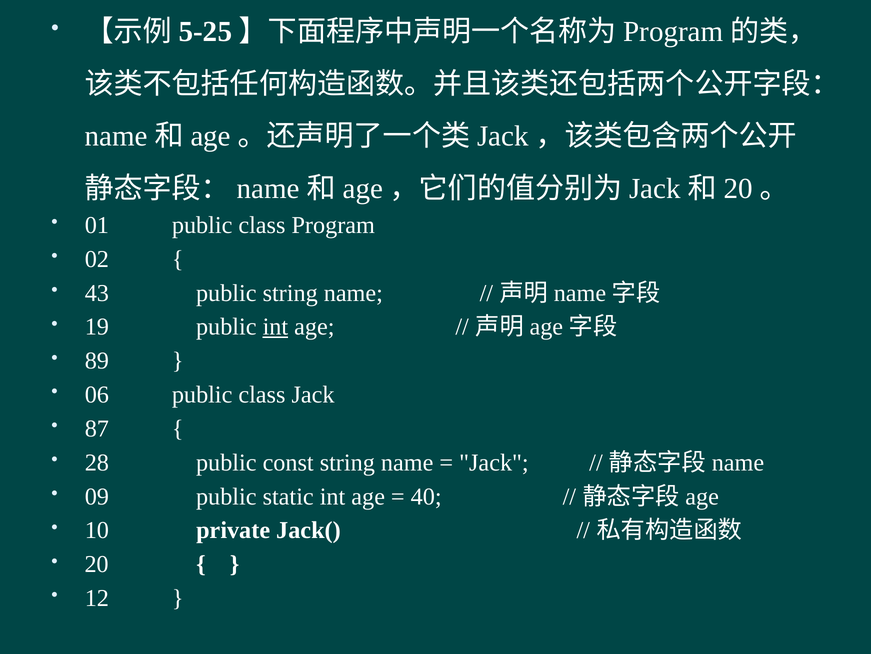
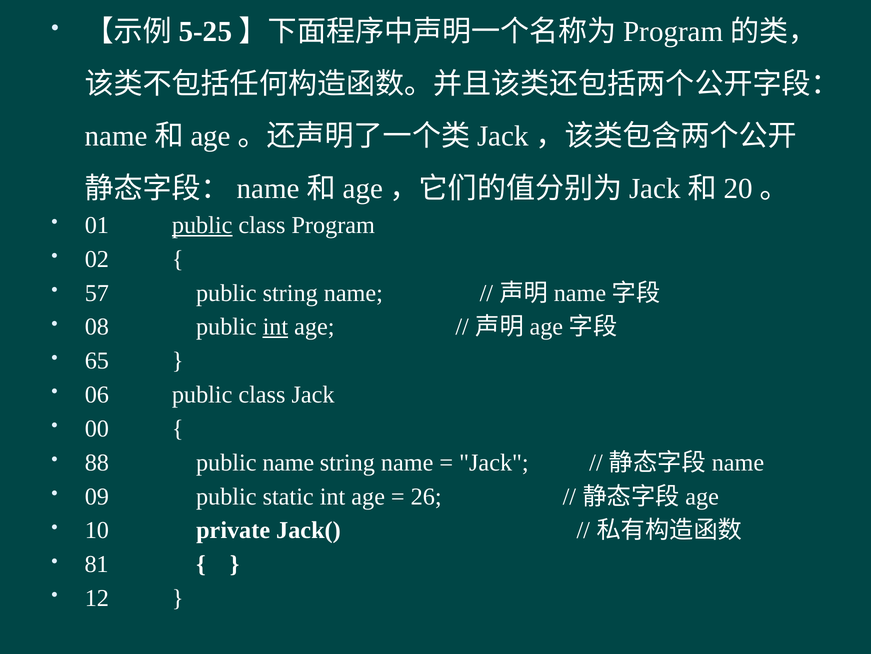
public underline: none -> present (202, 225)
43: 43 -> 57 (97, 293)
19: 19 -> 08 (97, 327)
89: 89 -> 65 (97, 360)
87: 87 -> 00 (97, 428)
28: 28 -> 88 (97, 462)
public const: const -> name (288, 462)
40: 40 -> 26 (426, 496)
20: 20 -> 81 (97, 564)
